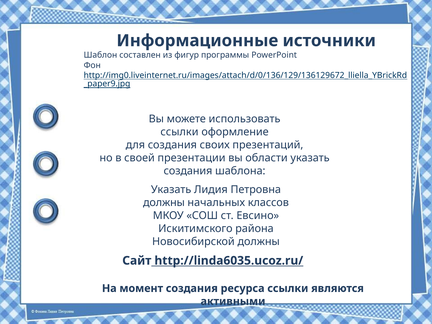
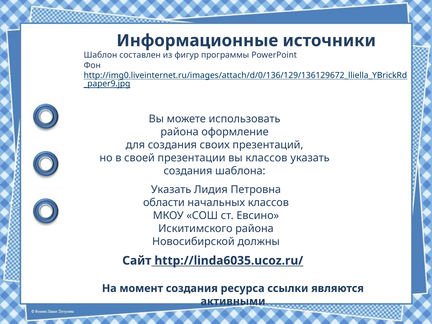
ссылки: ссылки -> района (180, 132)
вы области: области -> классов (266, 158)
должны: должны -> области (164, 203)
